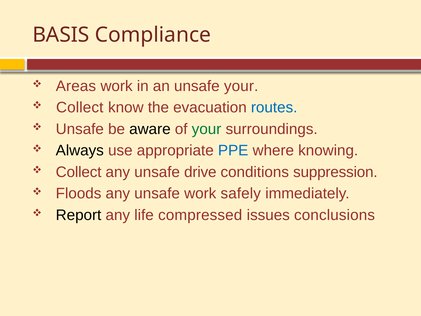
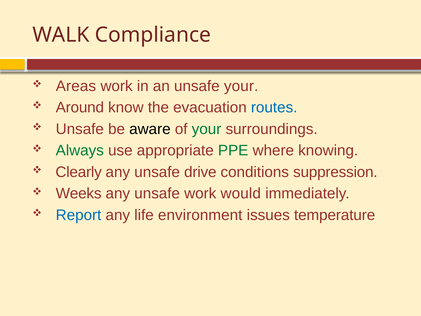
BASIS: BASIS -> WALK (61, 35)
Collect: Collect -> Around (80, 107)
Always colour: black -> green (80, 150)
PPE colour: blue -> green (233, 150)
Collect: Collect -> Clearly (79, 172)
Floods: Floods -> Weeks (79, 193)
safely: safely -> would (241, 193)
Report colour: black -> blue (79, 215)
compressed: compressed -> environment (200, 215)
conclusions: conclusions -> temperature (335, 215)
